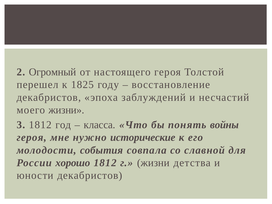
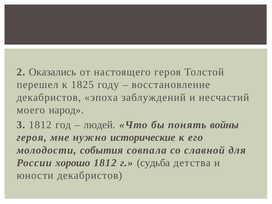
Огромный: Огромный -> Оказались (52, 72)
моего жизни: жизни -> народ (66, 110)
класса: класса -> людей (100, 125)
г жизни: жизни -> судьба (153, 163)
